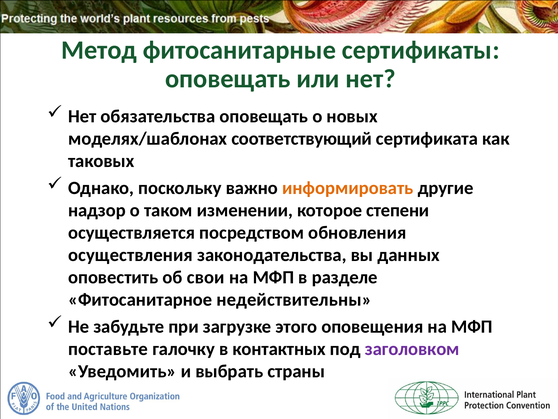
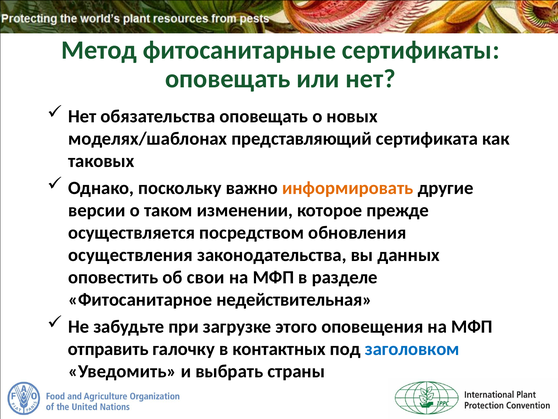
соответствующий: соответствующий -> представляющий (302, 138)
надзор: надзор -> версии (97, 210)
степени: степени -> прежде (398, 210)
недействительны: недействительны -> недействительная (294, 299)
поставьте: поставьте -> отправить (108, 349)
заголовком colour: purple -> blue (412, 349)
